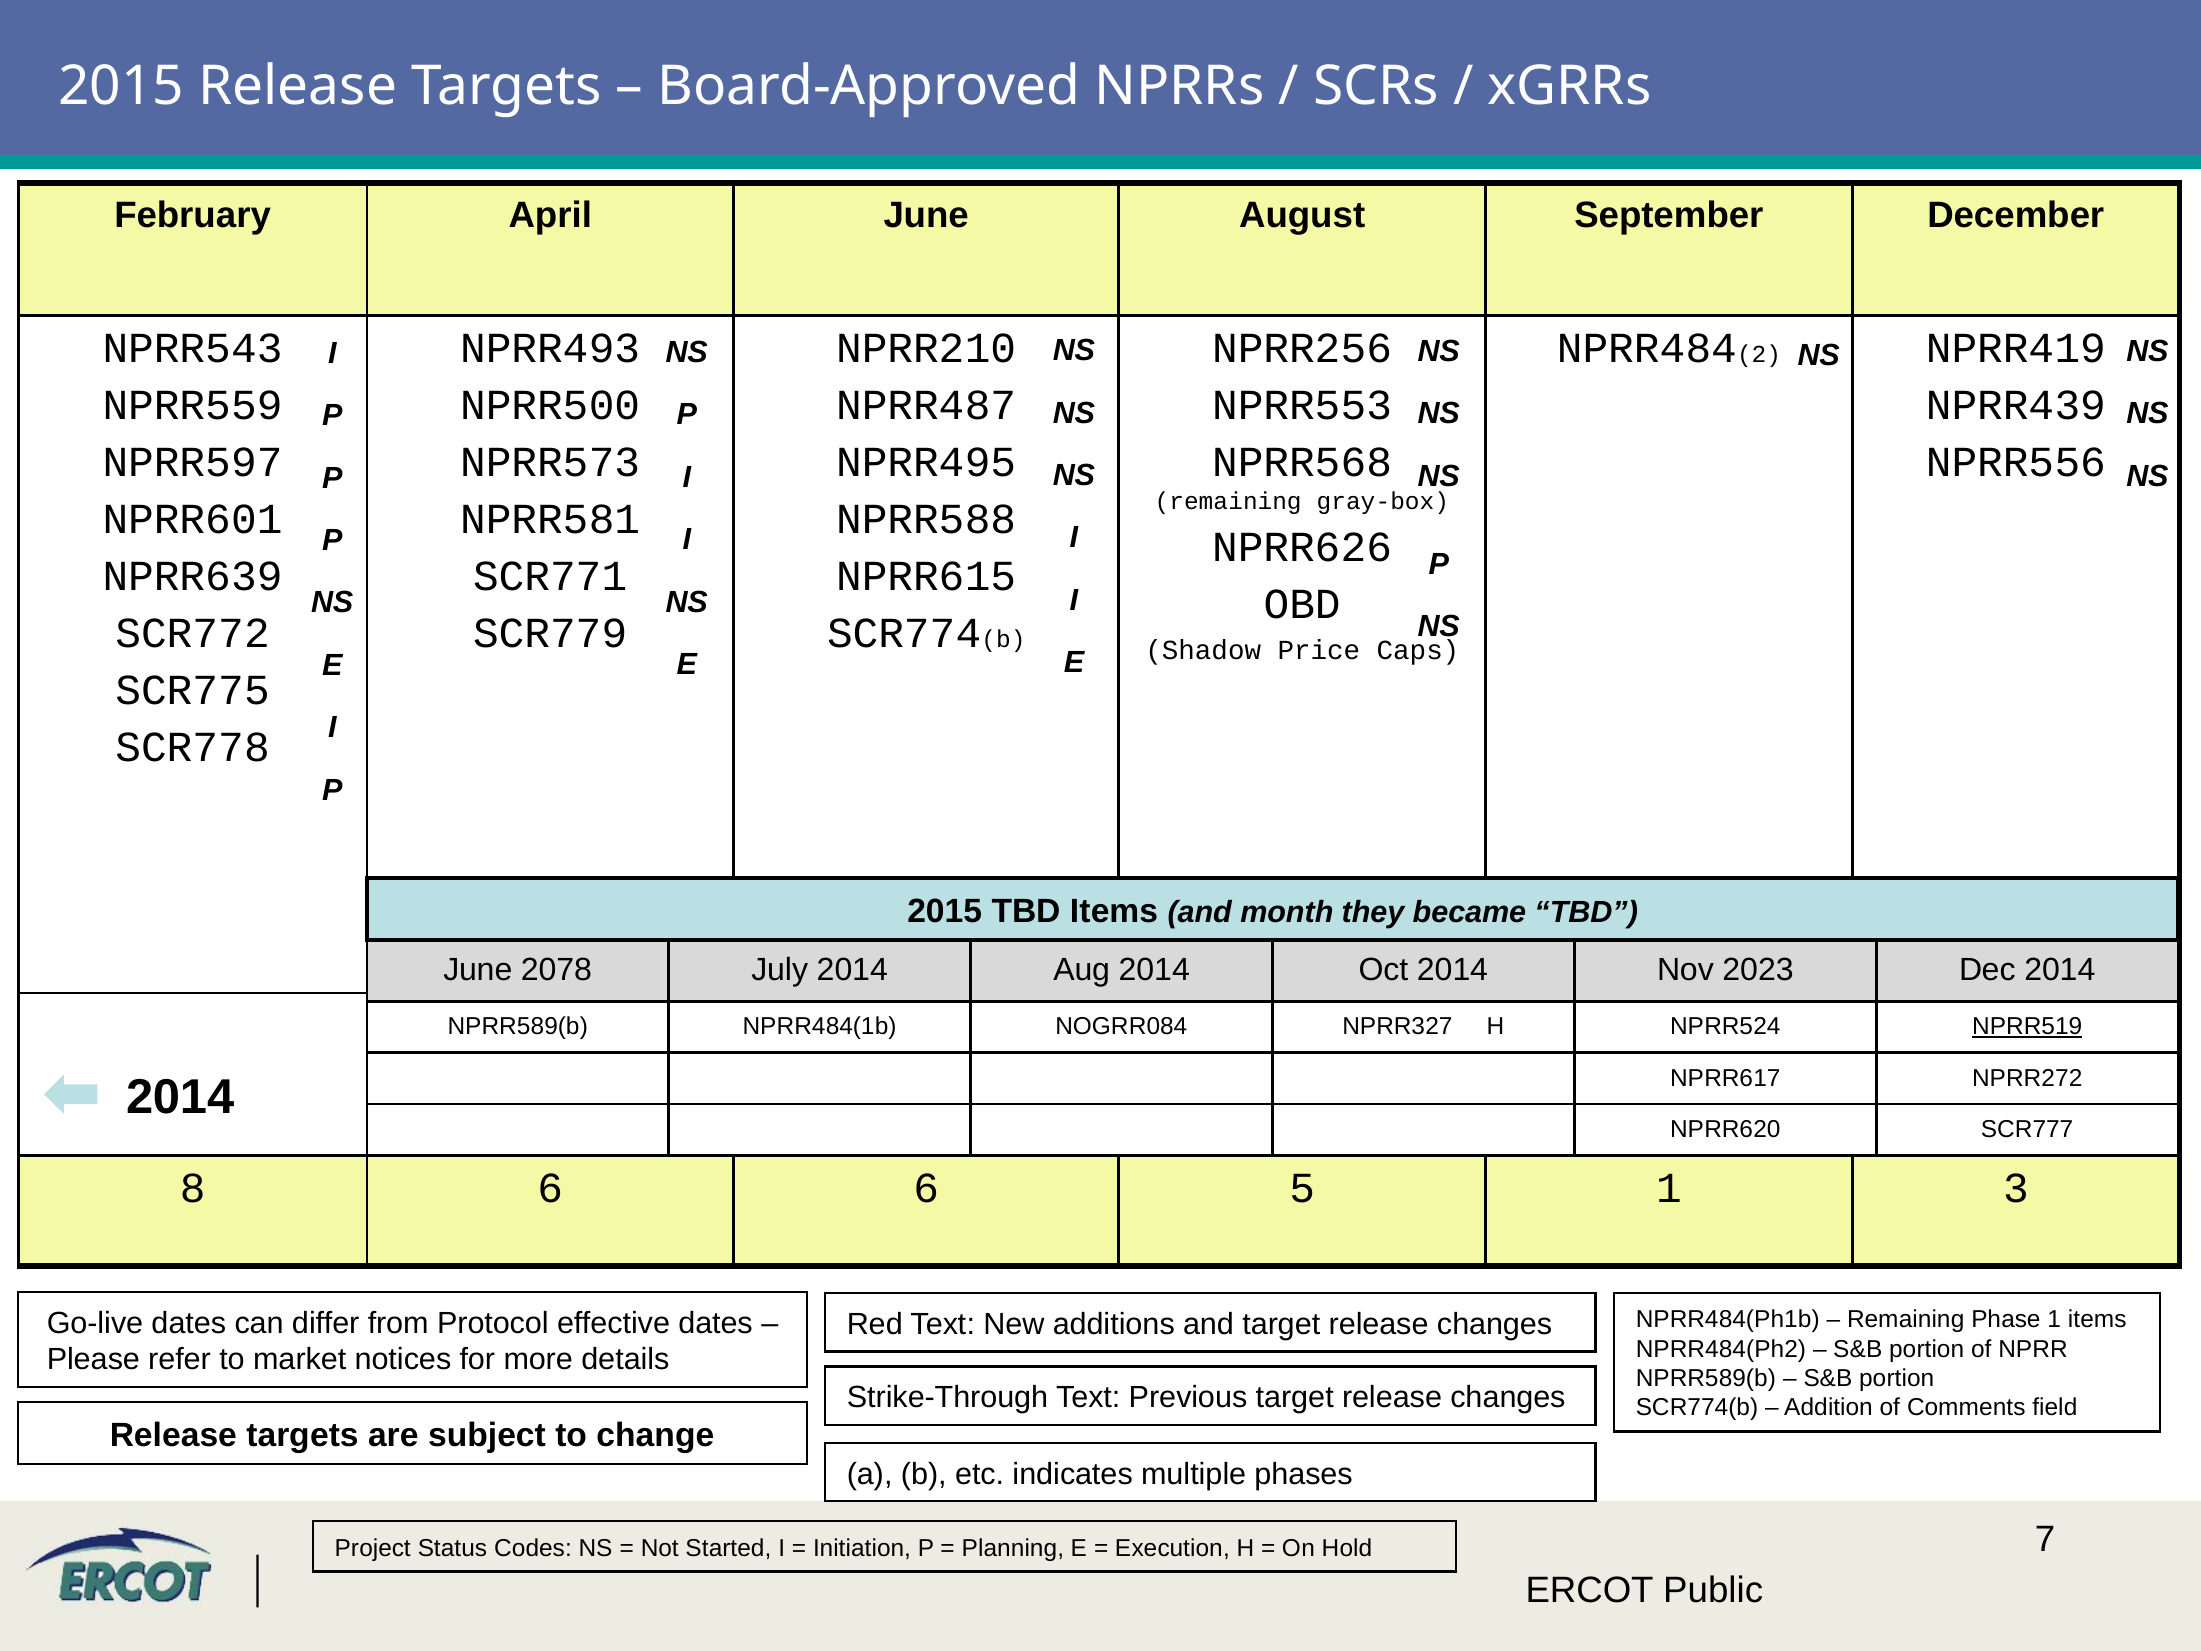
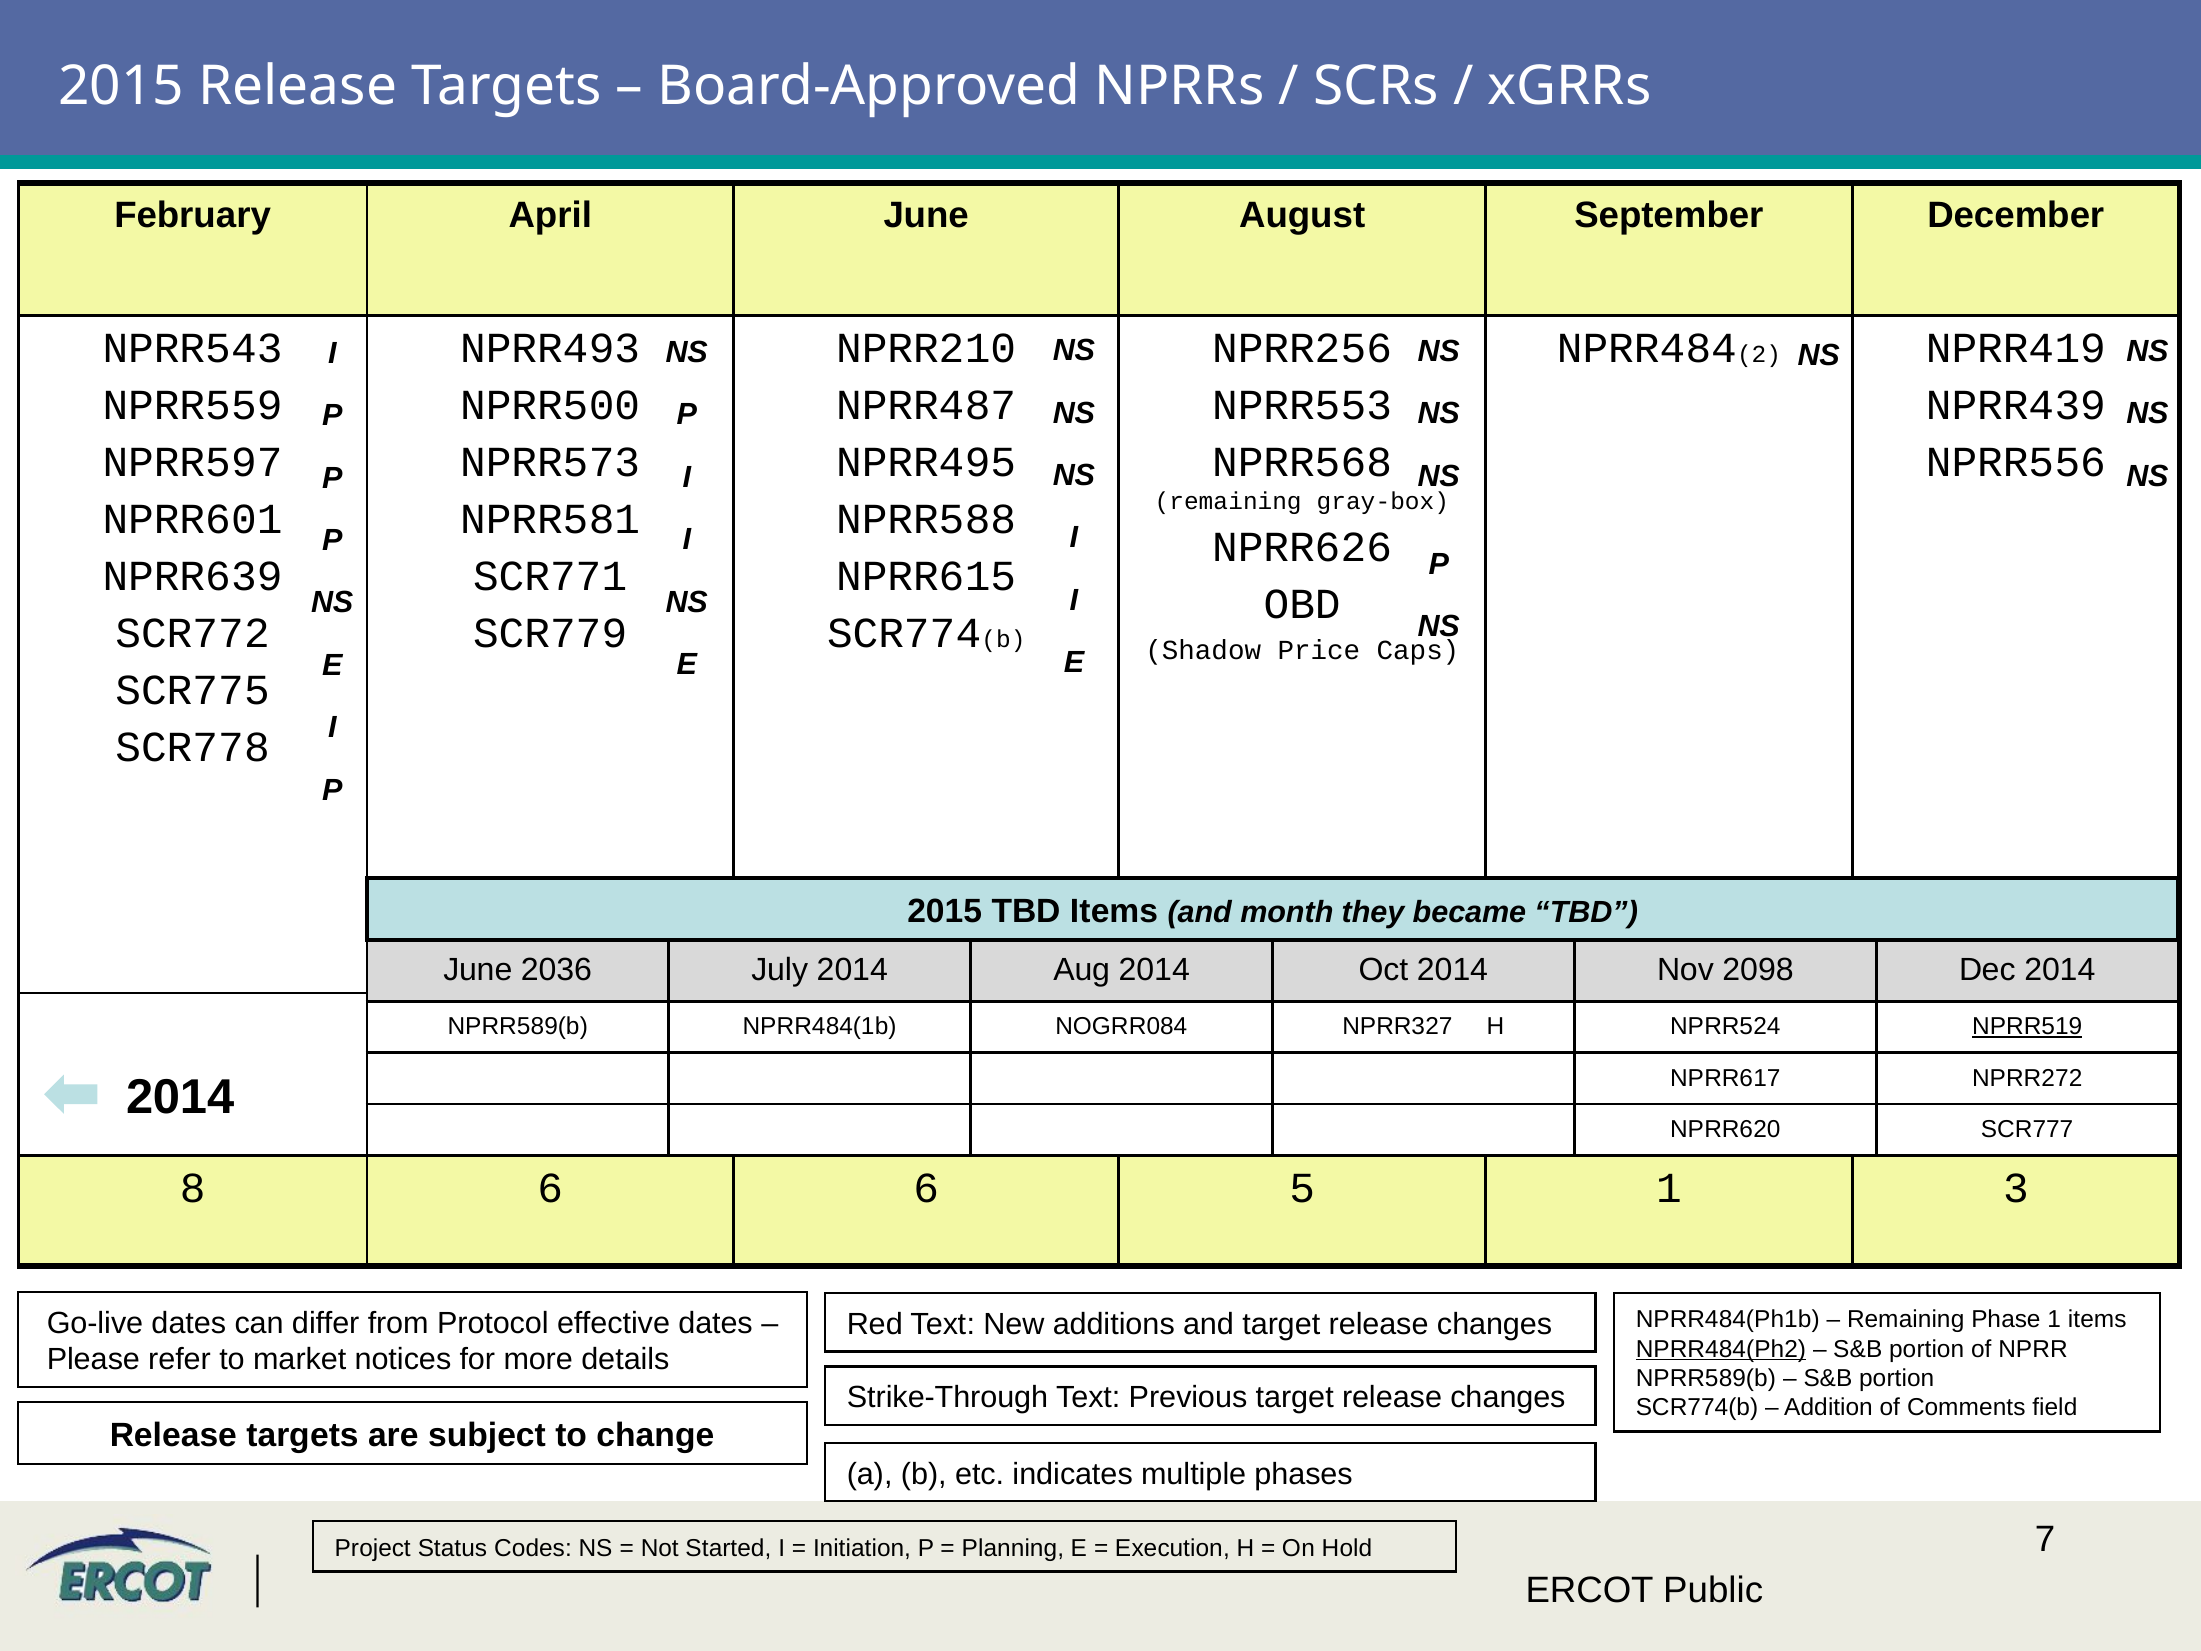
2078: 2078 -> 2036 (556, 970)
2023: 2023 -> 2098 (1758, 970)
NPRR484(Ph2 underline: none -> present (1721, 1349)
